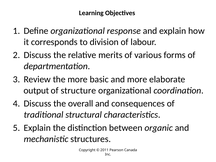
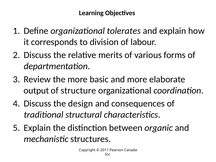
response: response -> tolerates (124, 31)
overall: overall -> design (81, 104)
